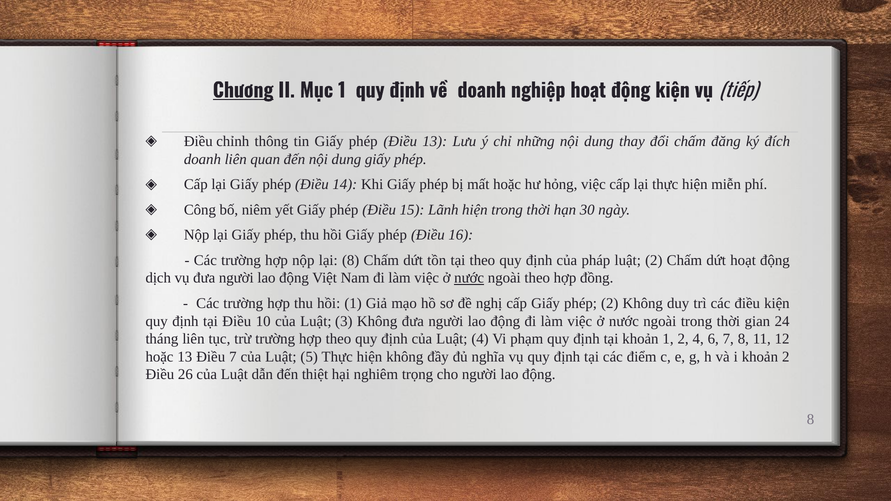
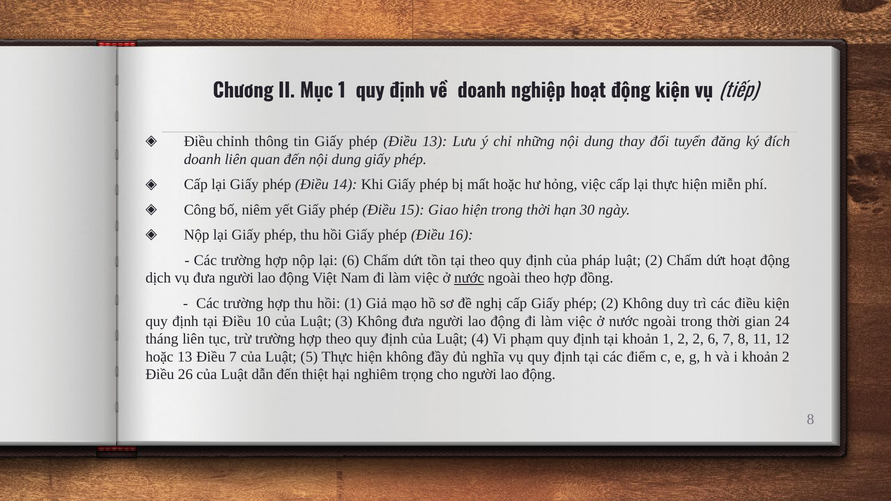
Chương underline: present -> none (243, 91)
đổi chấm: chấm -> tuyển (690, 142)
Lãnh: Lãnh -> Giao (443, 210)
lại 8: 8 -> 6 (351, 260)
2 4: 4 -> 2 (698, 339)
